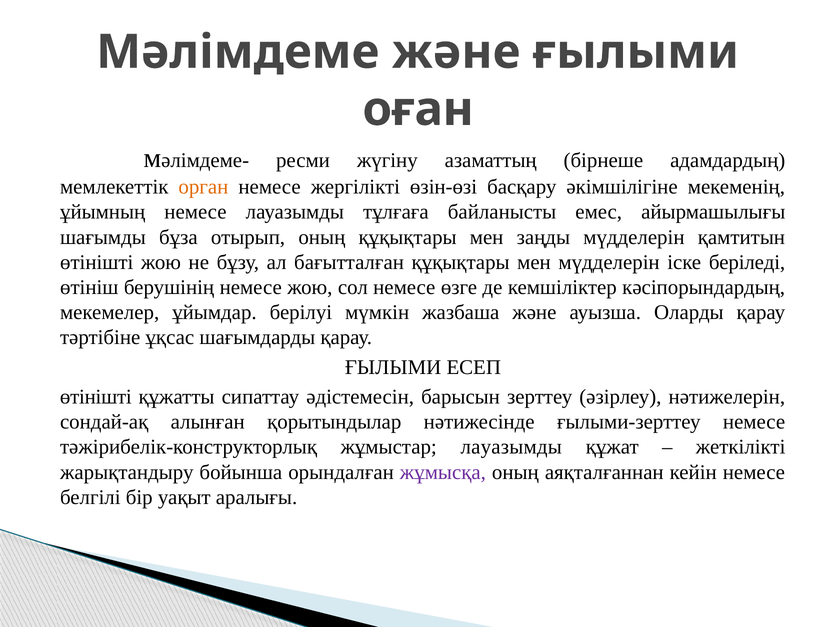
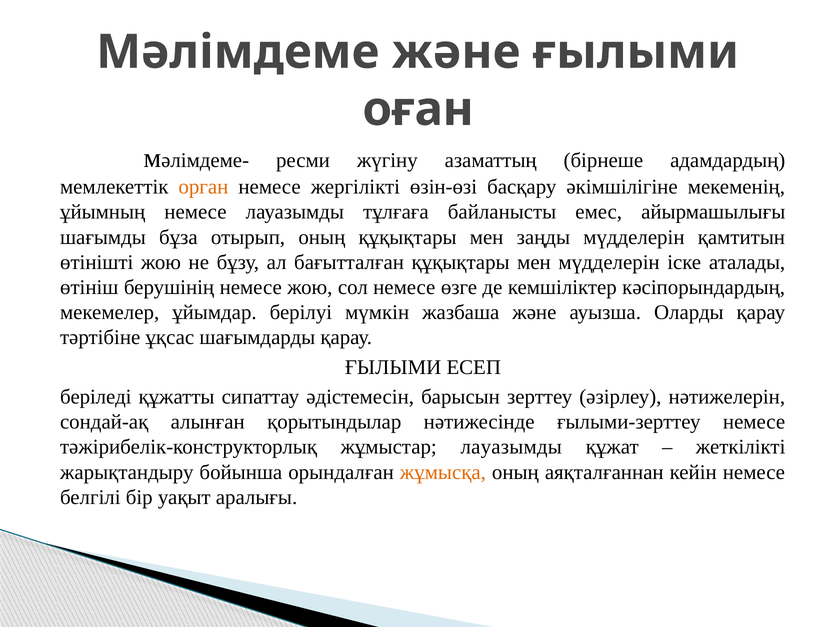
беріледі: беріледі -> аталады (747, 262)
өтінішті: өтінішті -> беріледі (96, 397)
жұмысқа colour: purple -> orange (443, 472)
